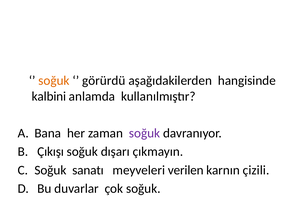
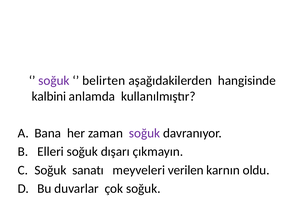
soğuk colour: orange -> purple (54, 81)
görürdü: görürdü -> belirten (104, 81)
Çıkışı: Çıkışı -> Elleri (51, 152)
çizili: çizili -> oldu (256, 170)
